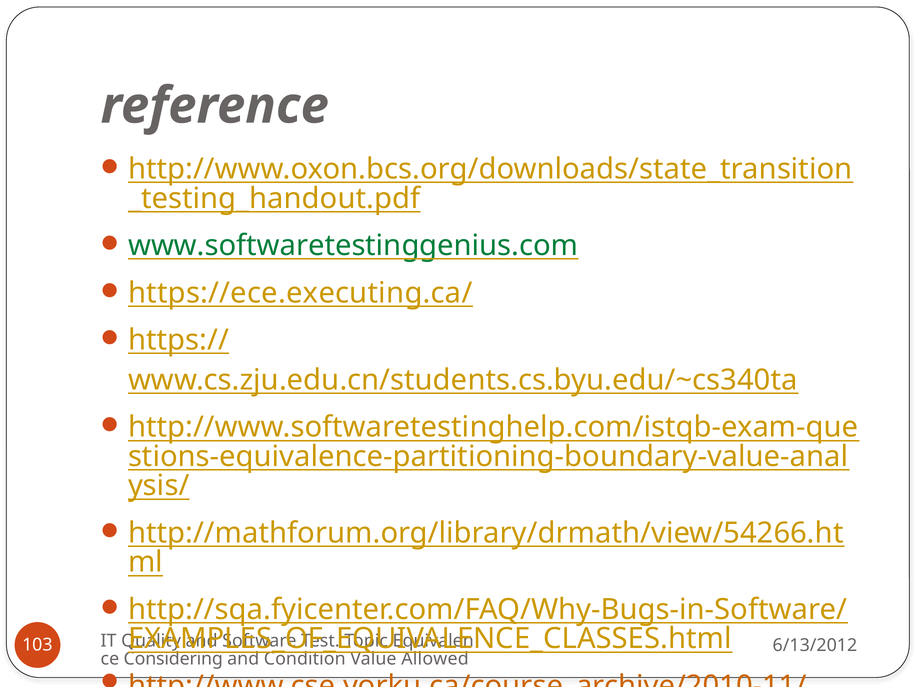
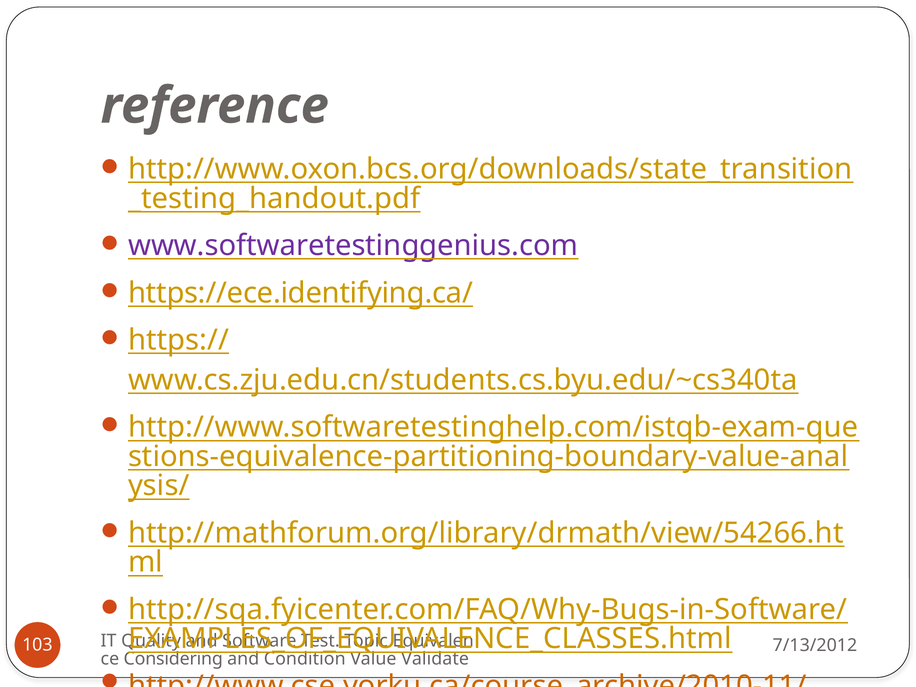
www.softwaretestinggenius.com colour: green -> purple (353, 246)
https://ece.executing.ca/: https://ece.executing.ca/ -> https://ece.identifying.ca/ (301, 293)
6/13/2012: 6/13/2012 -> 7/13/2012 (815, 645)
Allowed: Allowed -> Validate (435, 659)
